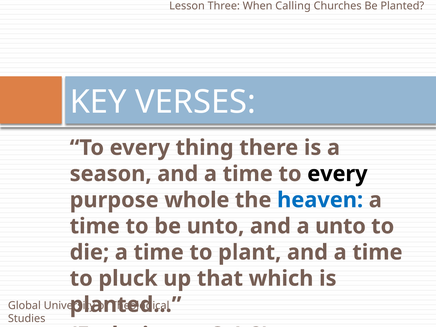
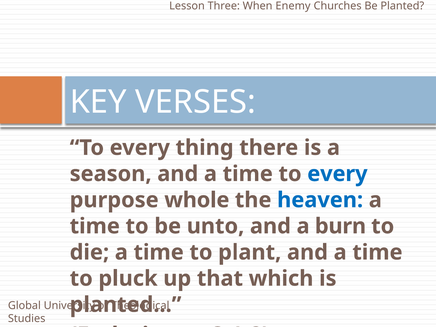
Calling: Calling -> Enemy (293, 6)
every colour: black -> blue (337, 174)
a unto: unto -> burn (340, 226)
